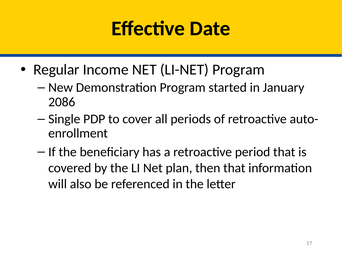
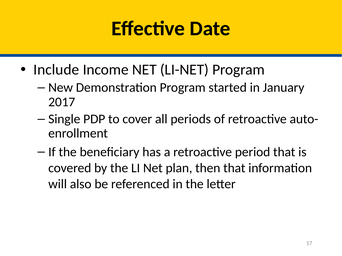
Regular: Regular -> Include (56, 70)
2086: 2086 -> 2017 (62, 102)
